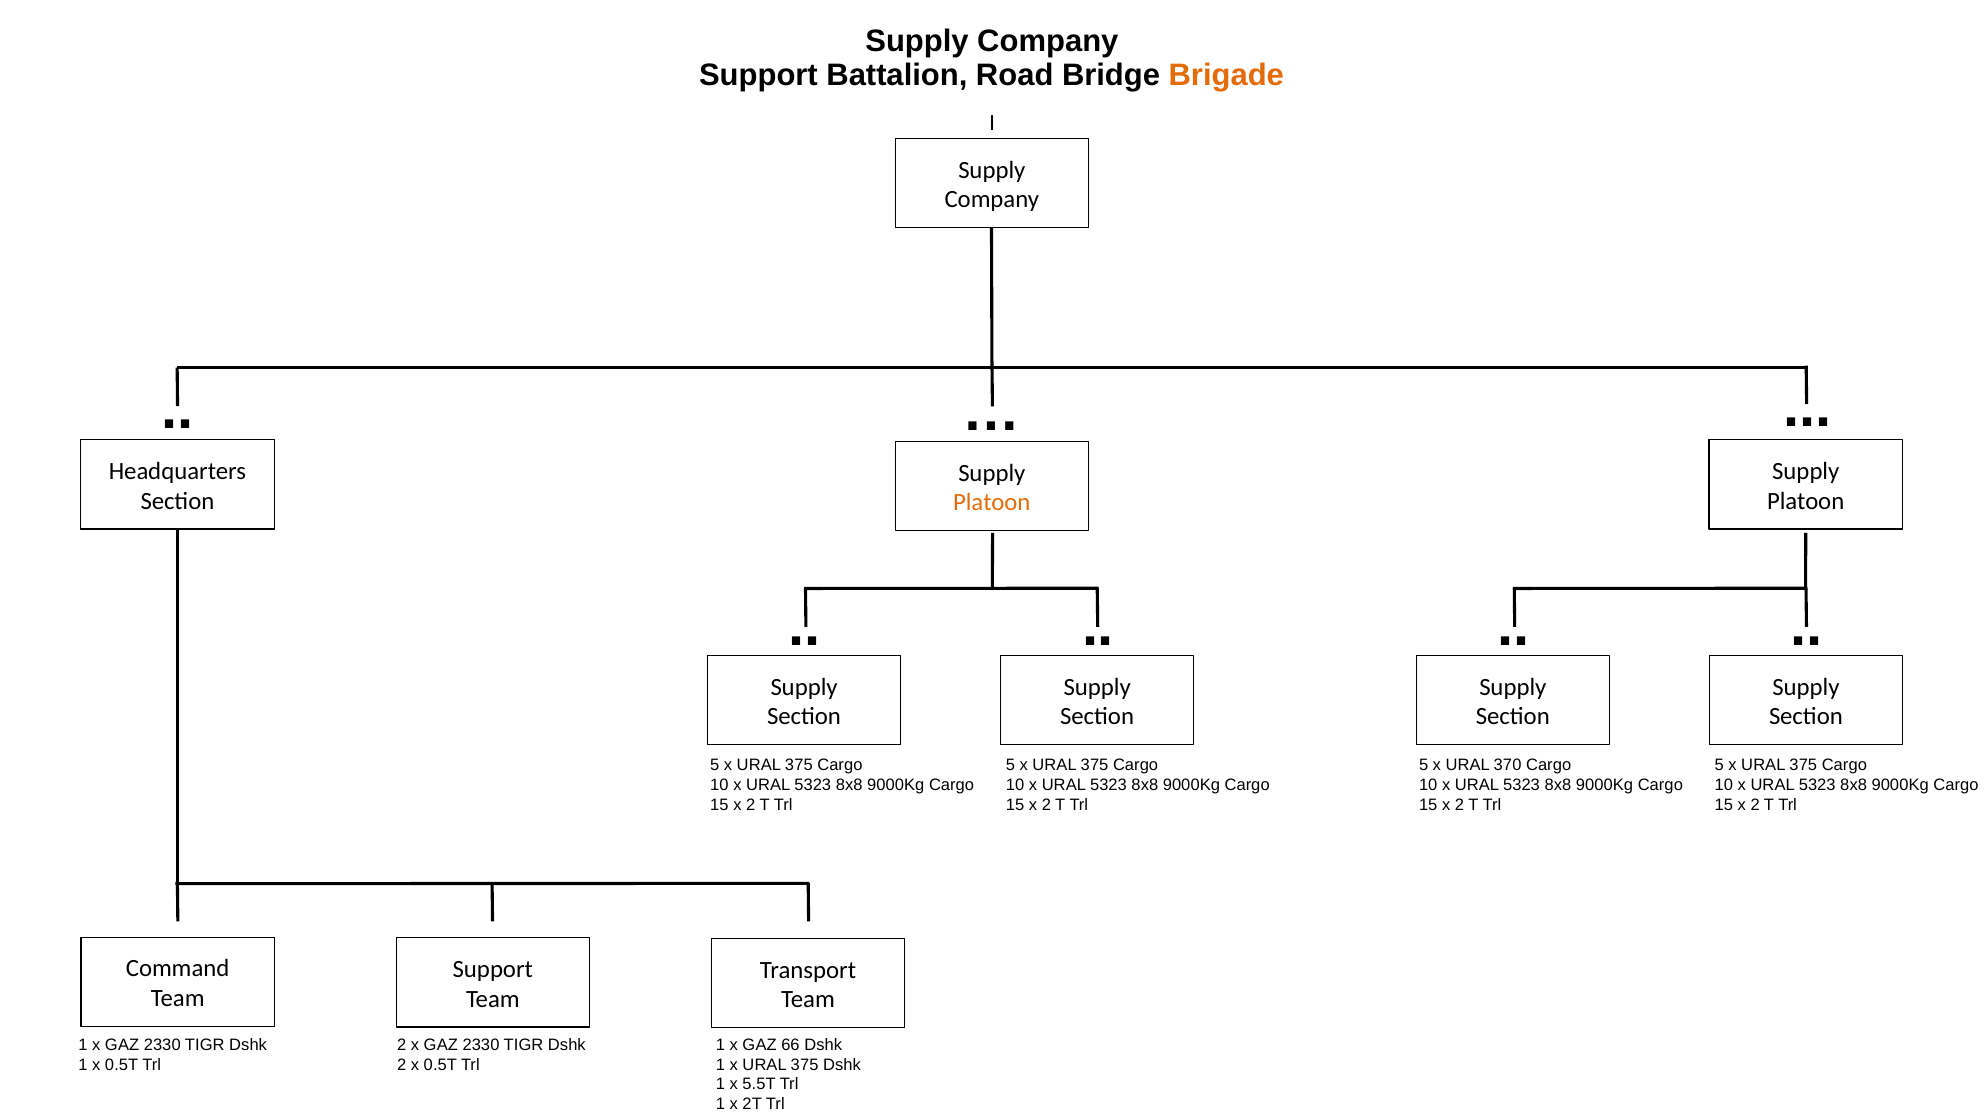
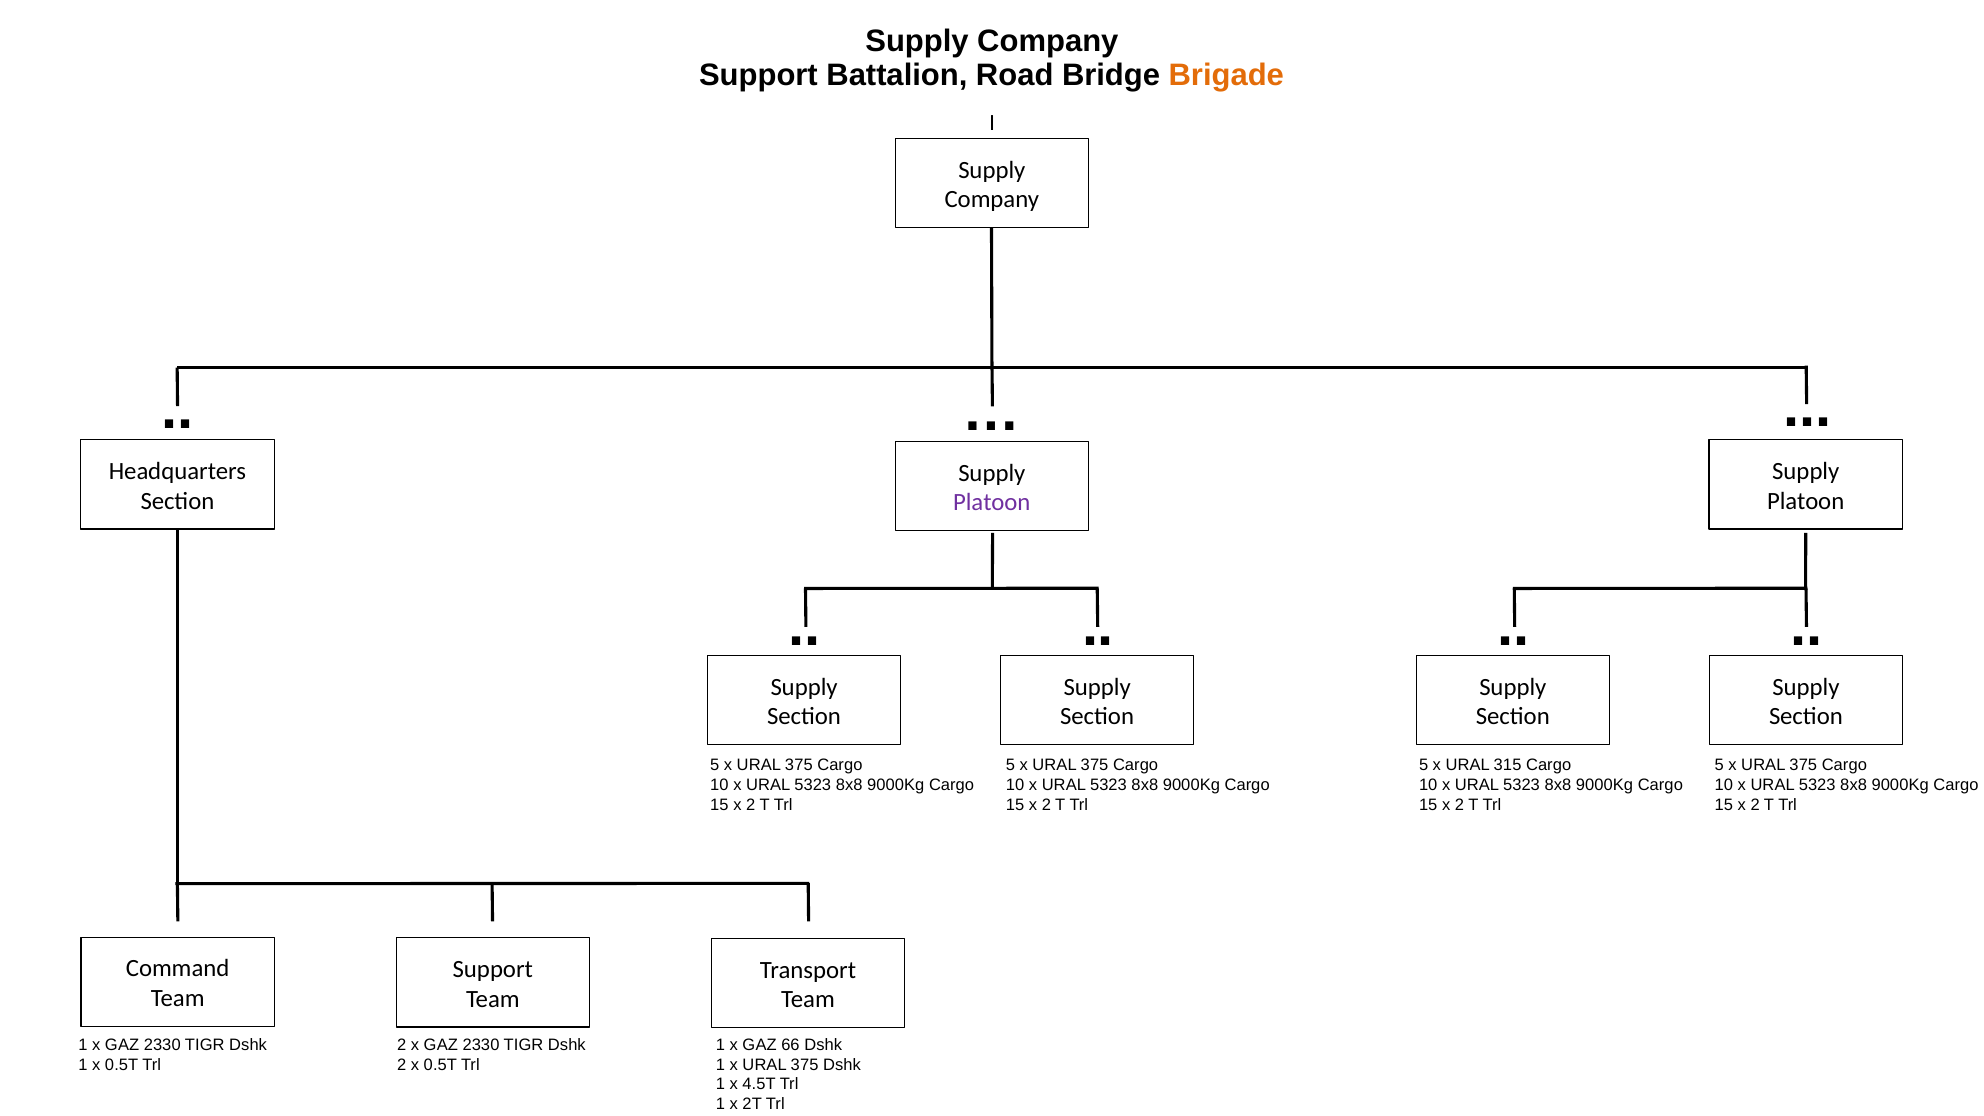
Platoon colour: orange -> purple (992, 503)
370: 370 -> 315 (1508, 765)
5.5T: 5.5T -> 4.5T (759, 1085)
